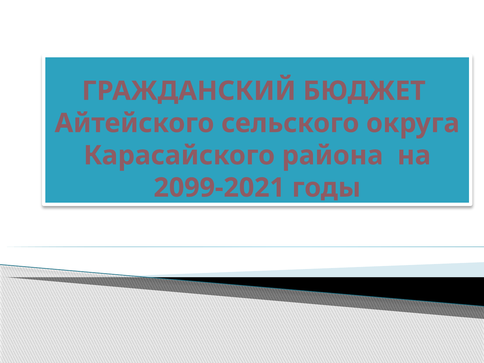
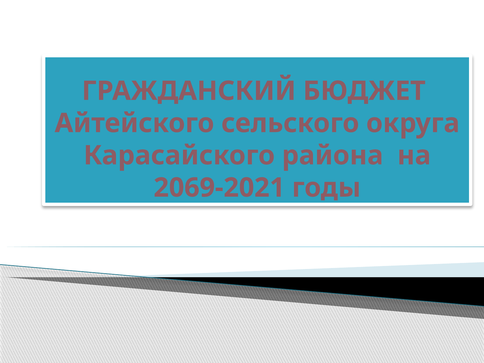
2099-2021: 2099-2021 -> 2069-2021 (219, 188)
